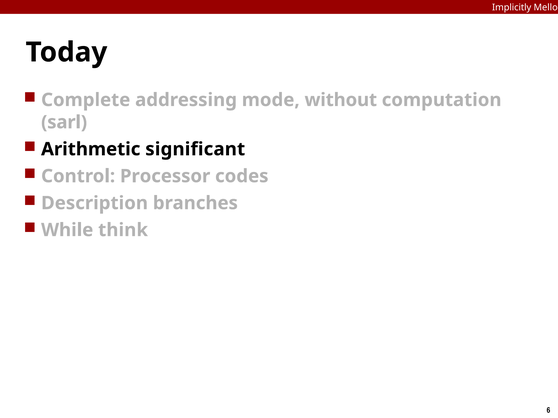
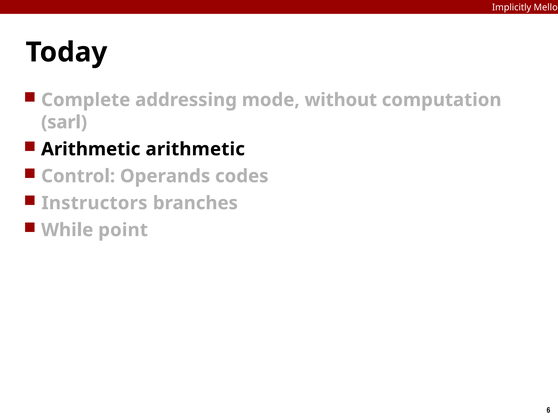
Arithmetic significant: significant -> arithmetic (195, 149)
Processor: Processor -> Operands (165, 176)
Description: Description -> Instructors (94, 203)
think: think -> point (123, 230)
